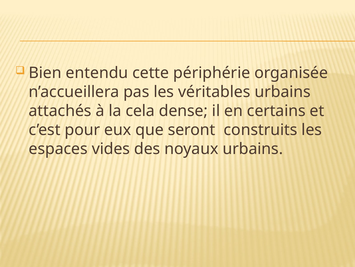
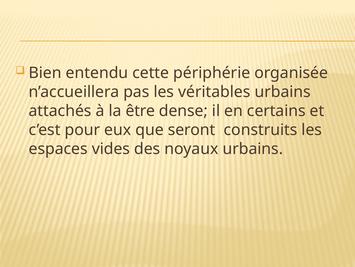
cela: cela -> être (140, 111)
